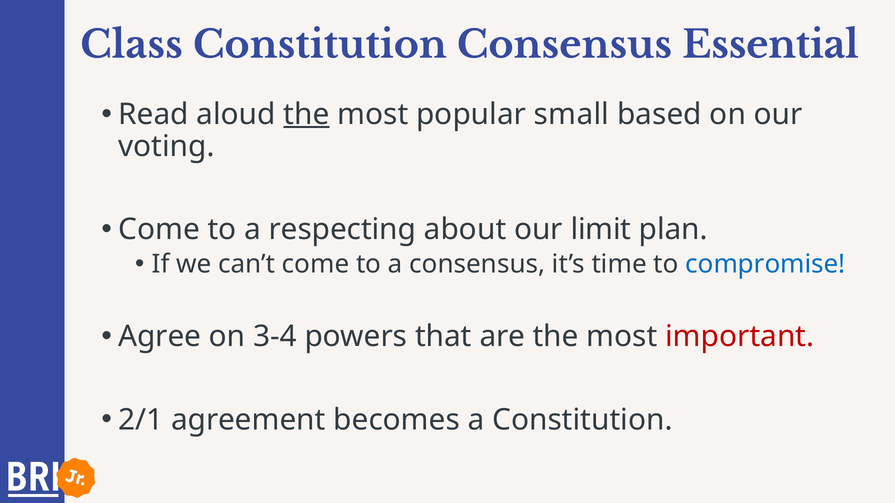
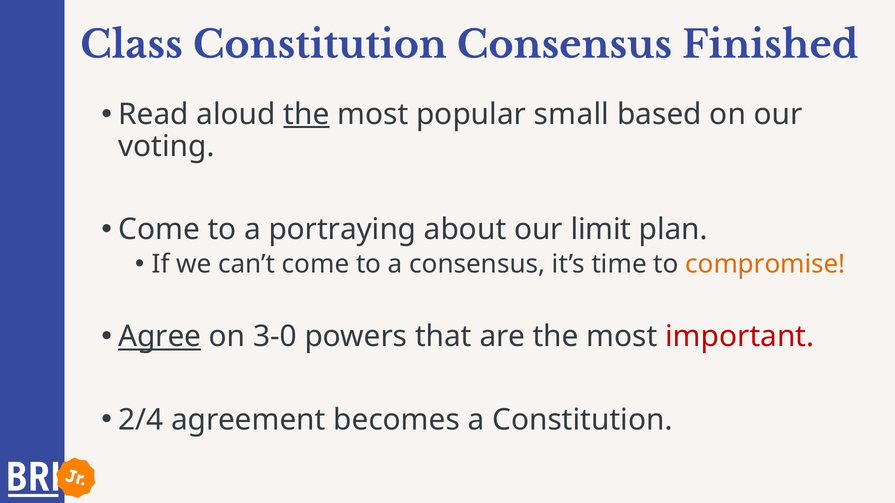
Essential: Essential -> Finished (770, 45)
respecting: respecting -> portraying (342, 230)
compromise colour: blue -> orange (765, 265)
Agree underline: none -> present (160, 337)
3-4: 3-4 -> 3-0 (275, 337)
2/1: 2/1 -> 2/4 (141, 420)
